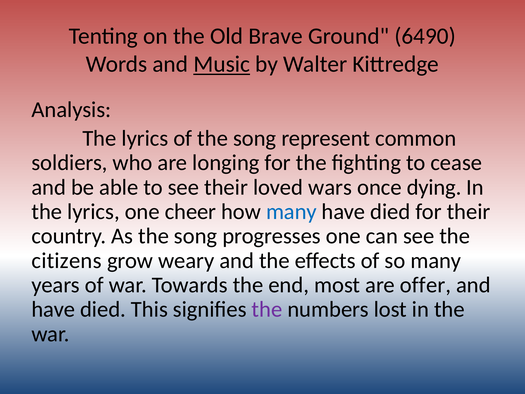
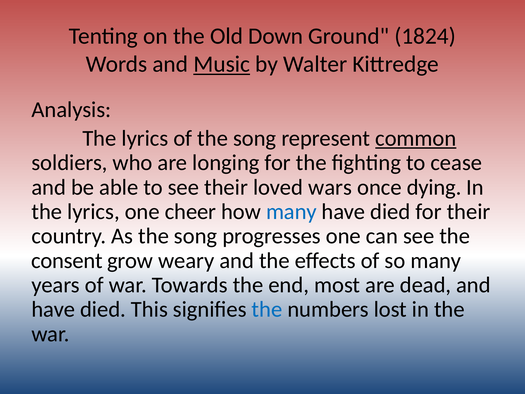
Brave: Brave -> Down (276, 36)
6490: 6490 -> 1824 (425, 36)
common underline: none -> present (416, 138)
citizens: citizens -> consent (67, 260)
offer: offer -> dead (426, 285)
the colour: purple -> blue (267, 309)
